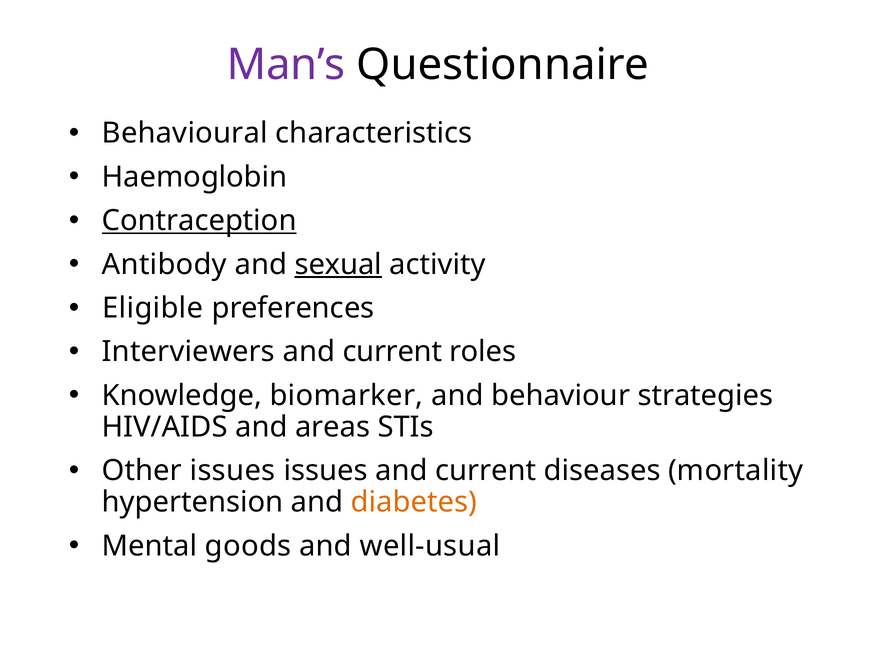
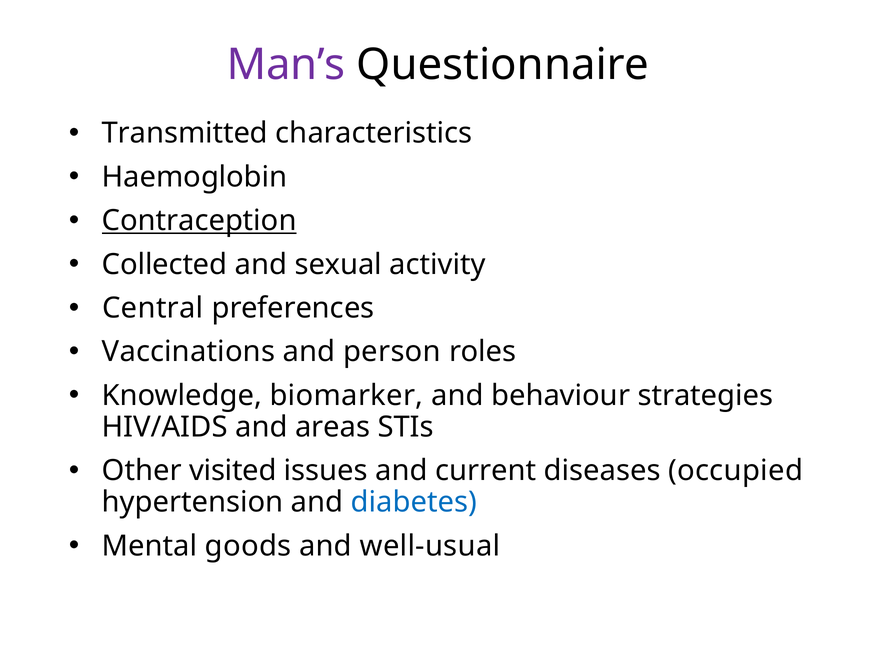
Behavioural: Behavioural -> Transmitted (185, 133)
Antibody: Antibody -> Collected (165, 264)
sexual underline: present -> none (338, 264)
Eligible: Eligible -> Central (153, 308)
Interviewers: Interviewers -> Vaccinations (188, 352)
current: current -> person (392, 352)
Other issues: issues -> visited (233, 471)
mortality: mortality -> occupied (736, 471)
diabetes colour: orange -> blue (414, 502)
